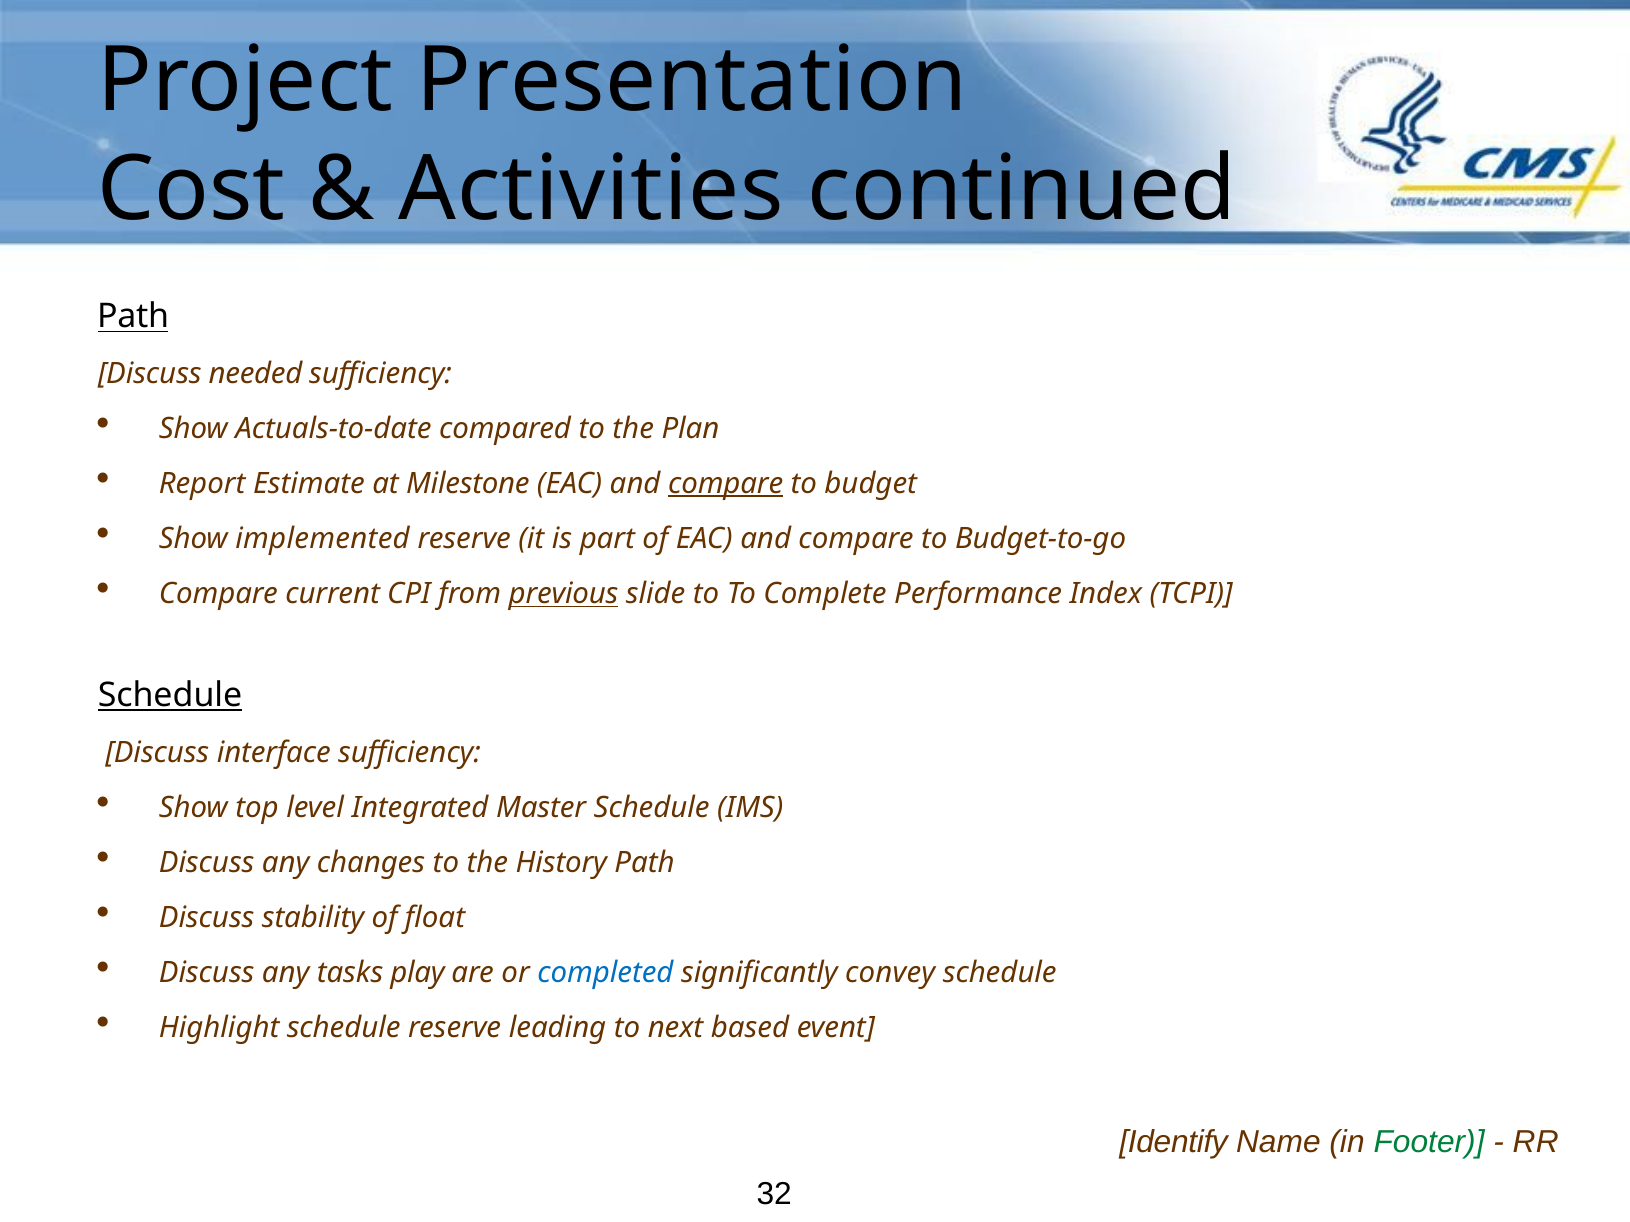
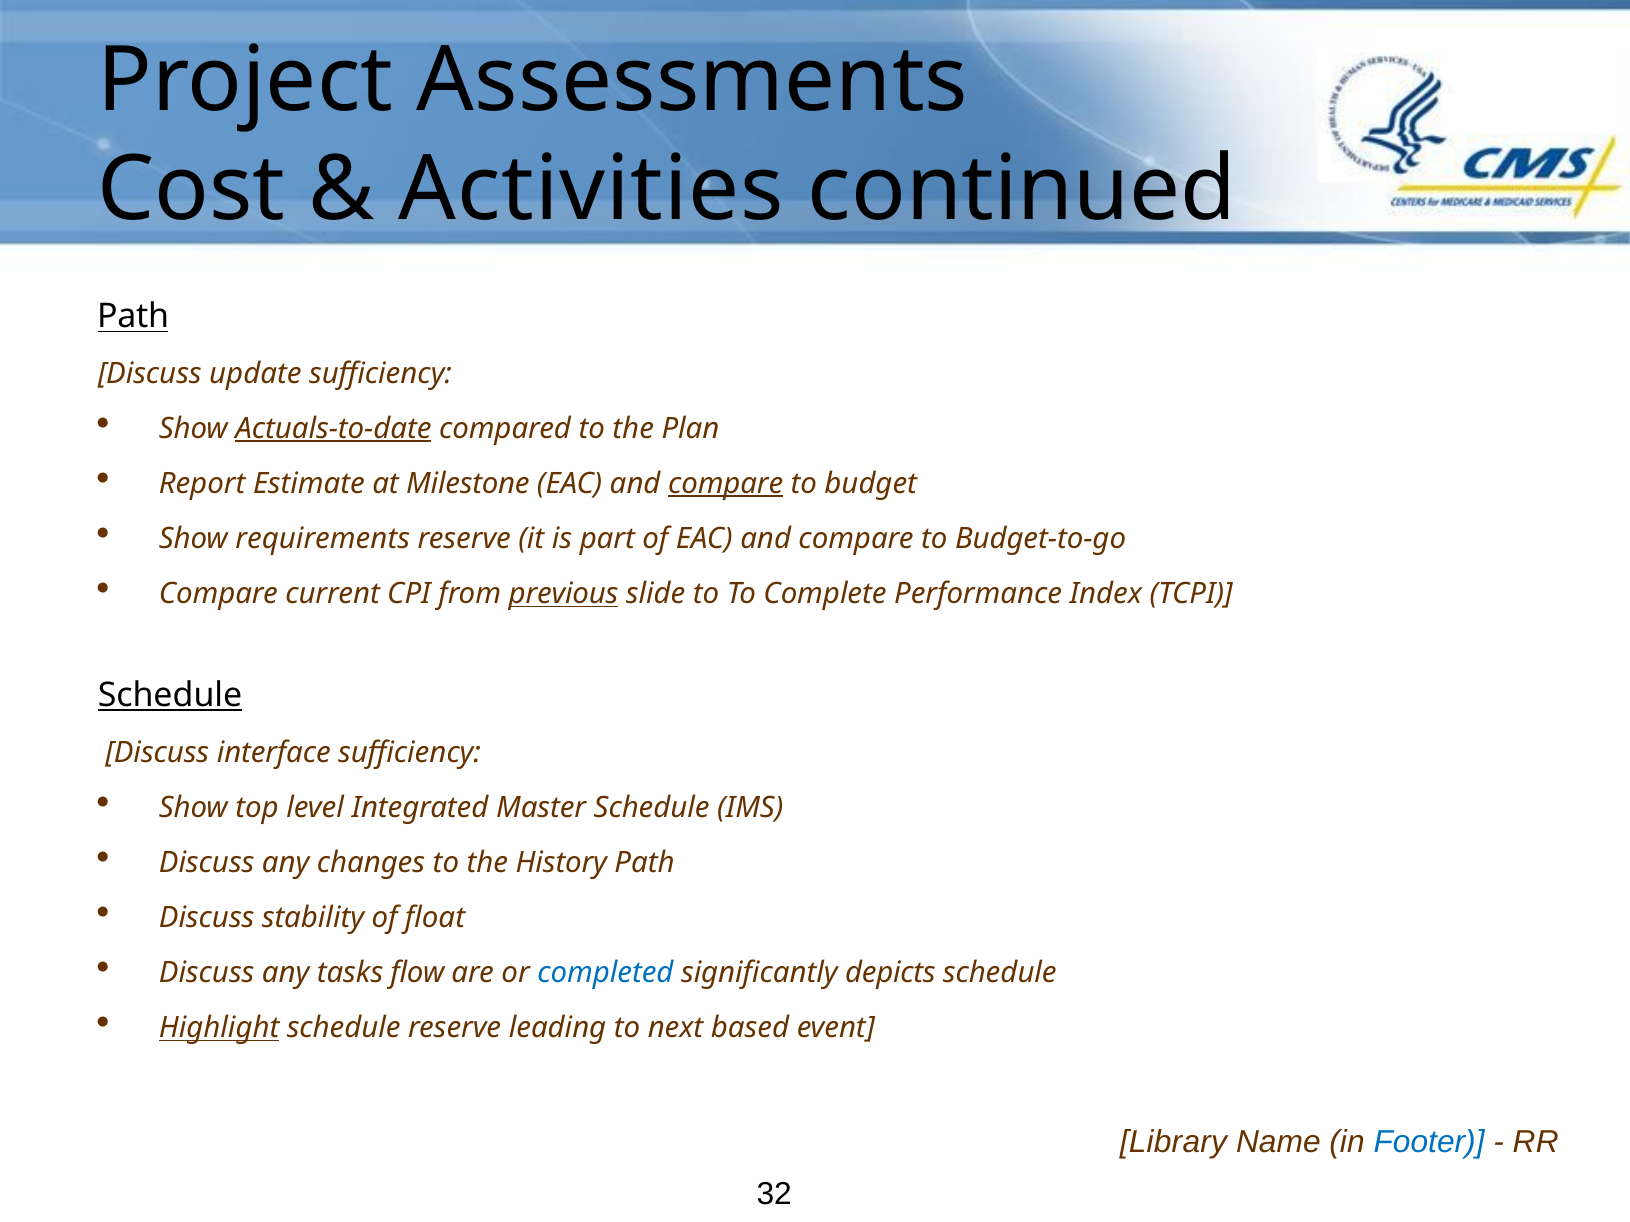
Presentation: Presentation -> Assessments (692, 81)
needed: needed -> update (255, 374)
Actuals-to-date underline: none -> present (333, 429)
implemented: implemented -> requirements (323, 539)
play: play -> flow (417, 973)
convey: convey -> depicts (890, 973)
Highlight underline: none -> present (219, 1028)
Identify: Identify -> Library (1173, 1142)
Footer colour: green -> blue (1429, 1142)
